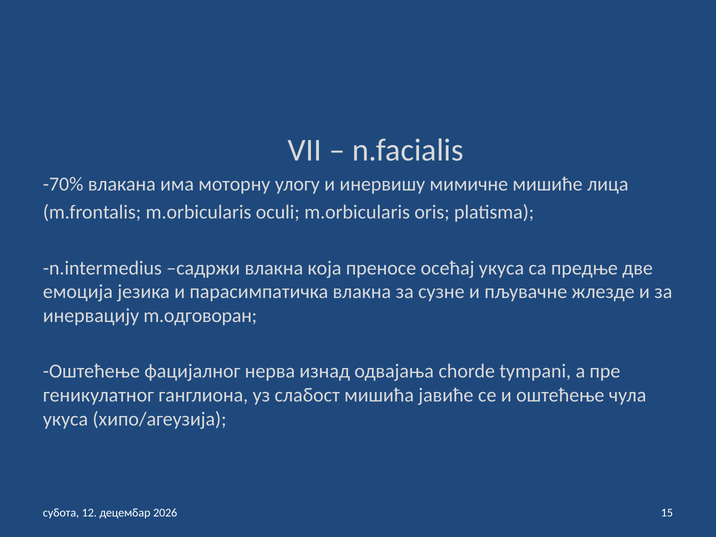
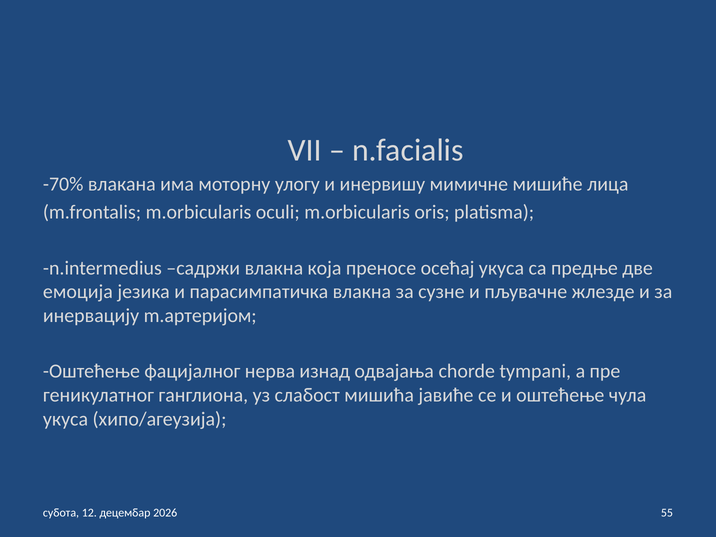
m.одговоран: m.одговоран -> m.артеријом (200, 316)
15: 15 -> 55 (667, 513)
